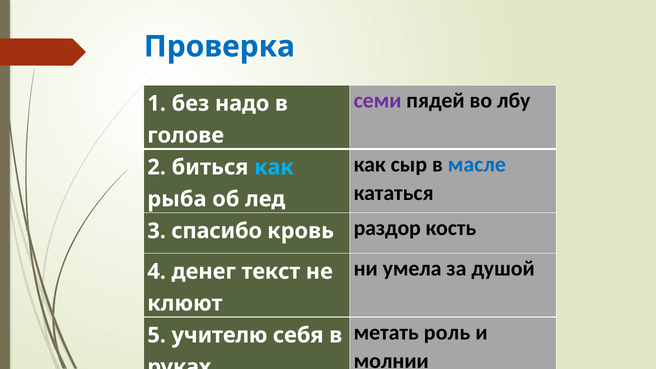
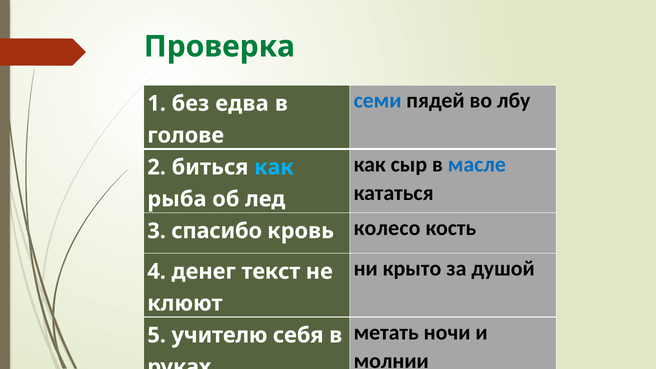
Проверка colour: blue -> green (219, 47)
семи colour: purple -> blue (378, 101)
надо: надо -> едва (242, 104)
раздор: раздор -> колесо (387, 228)
умела: умела -> крыто (412, 269)
роль: роль -> ночи (447, 332)
